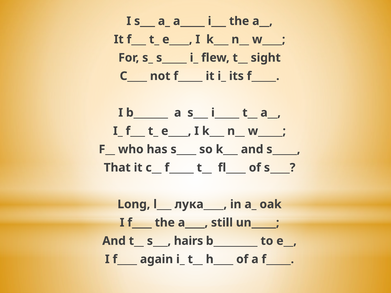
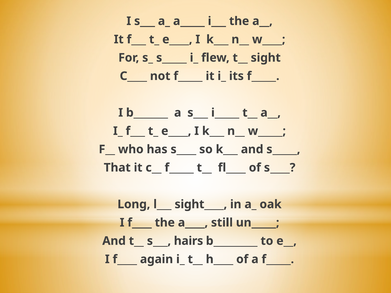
лука____: лука____ -> sight____ (201, 204)
